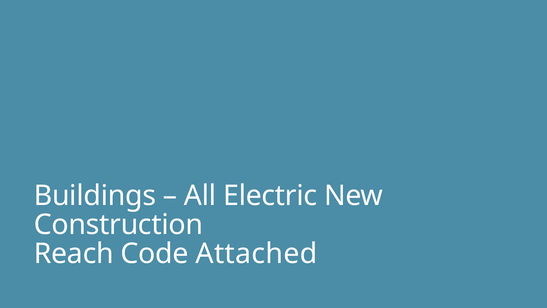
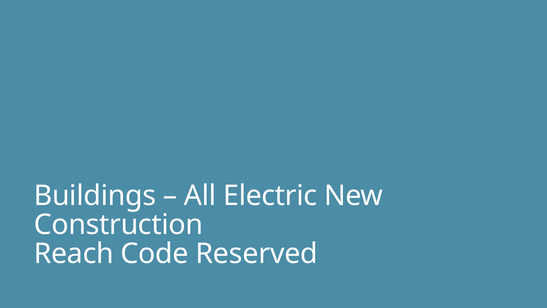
Attached: Attached -> Reserved (257, 254)
